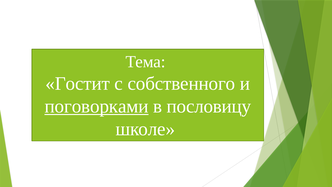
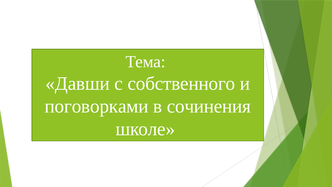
Гостит: Гостит -> Давши (78, 83)
поговорками underline: present -> none (97, 106)
пословицу: пословицу -> сочинения (209, 106)
